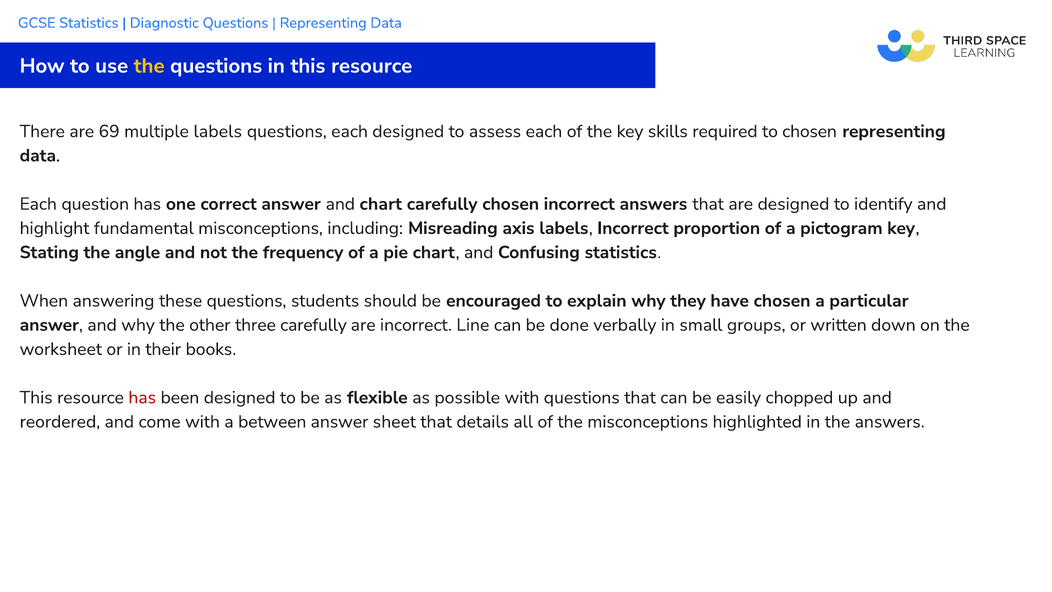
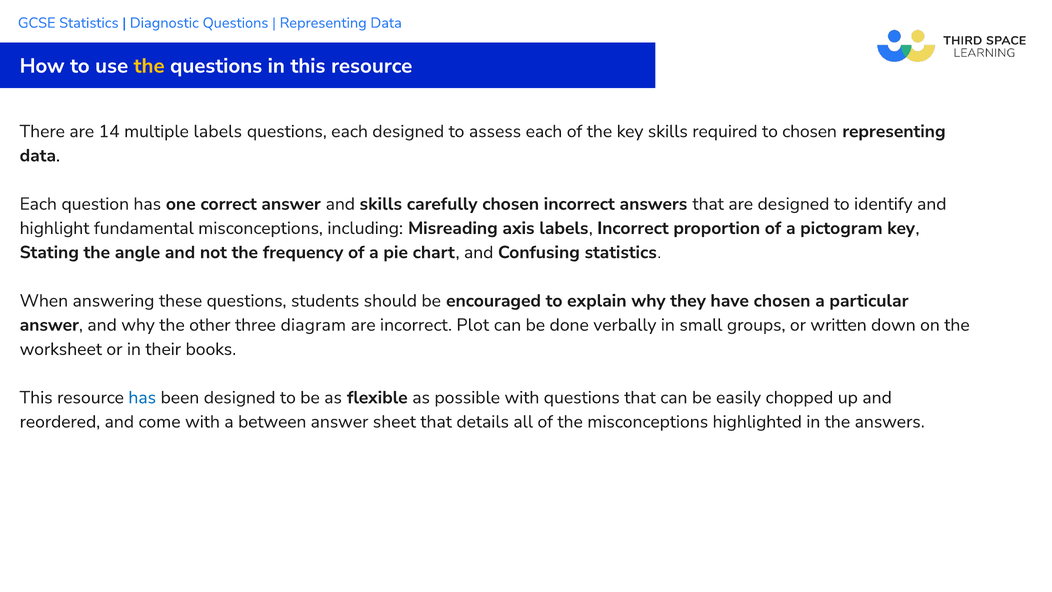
69: 69 -> 14 (109, 131)
and chart: chart -> skills (381, 204)
three carefully: carefully -> diagram (313, 325)
Line: Line -> Plot (473, 325)
has colour: red -> blue (142, 397)
